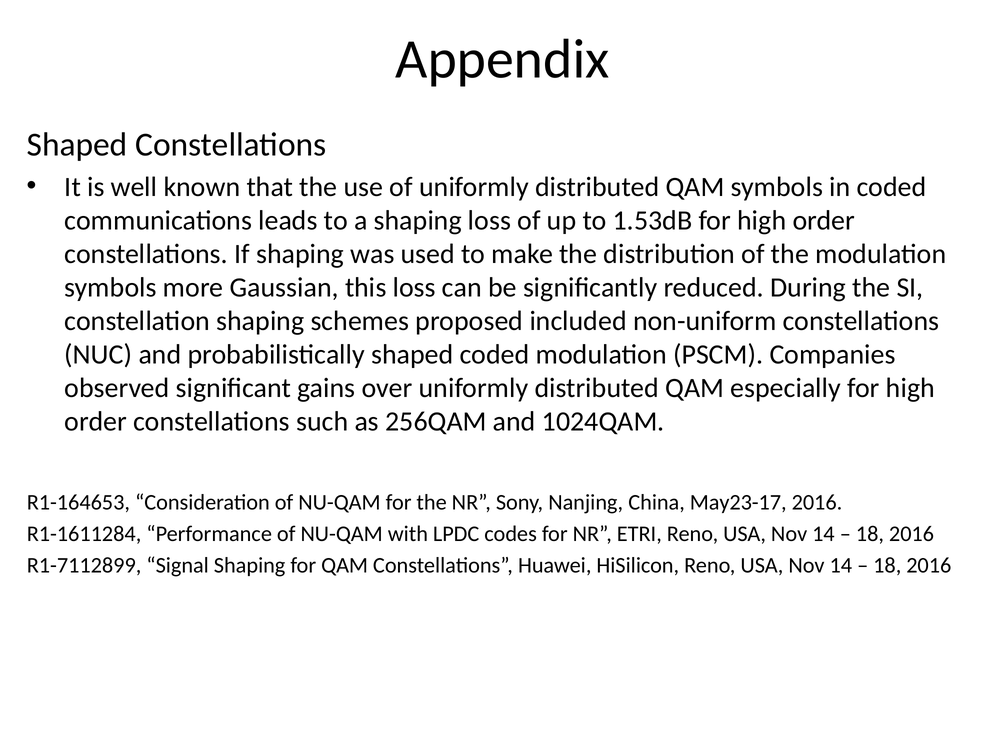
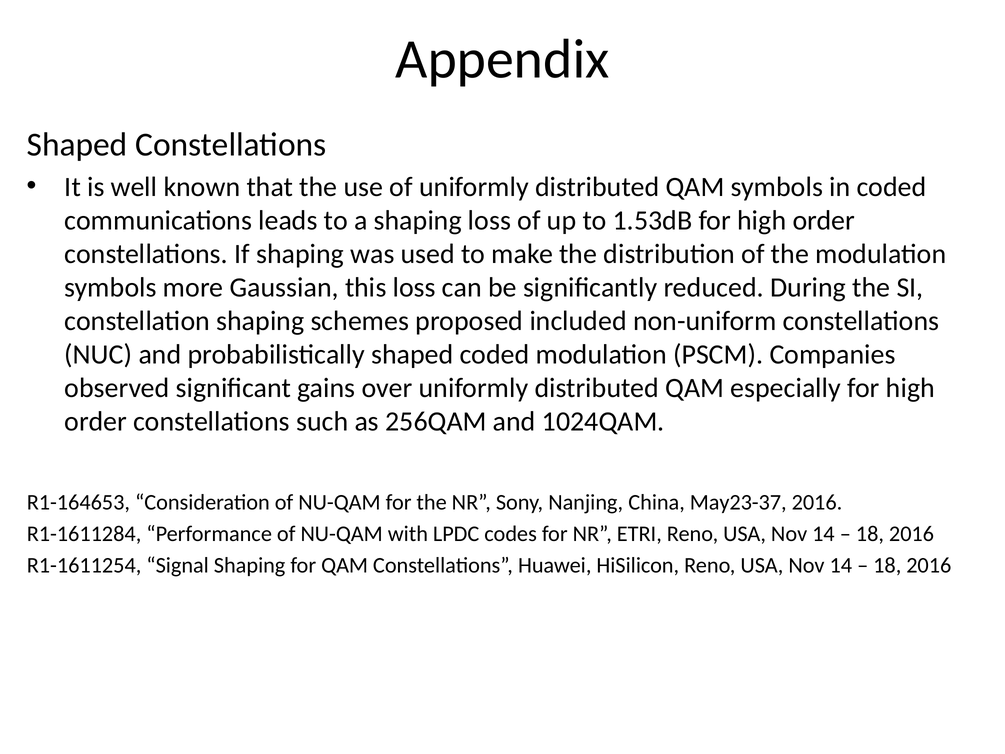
May23-17: May23-17 -> May23-37 (738, 502)
R1-7112899: R1-7112899 -> R1-1611254 (84, 565)
